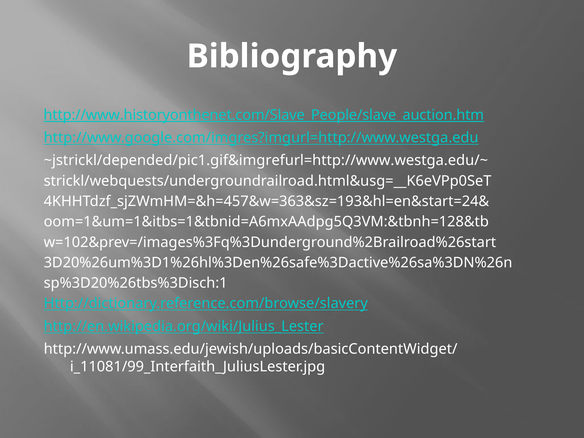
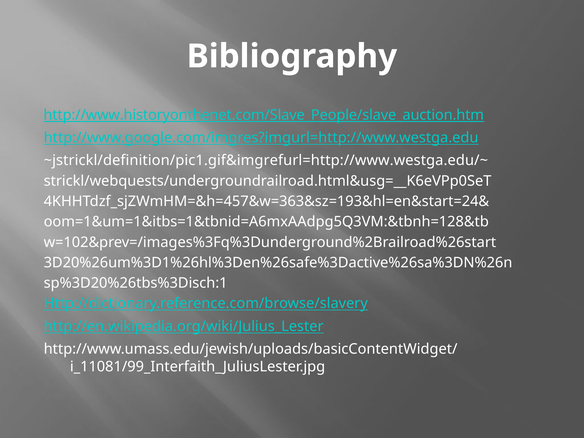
~jstrickl/depended/pic1.gif&imgrefurl=http://www.westga.edu/~: ~jstrickl/depended/pic1.gif&imgrefurl=http://www.westga.edu/~ -> ~jstrickl/definition/pic1.gif&imgrefurl=http://www.westga.edu/~ (266, 160)
